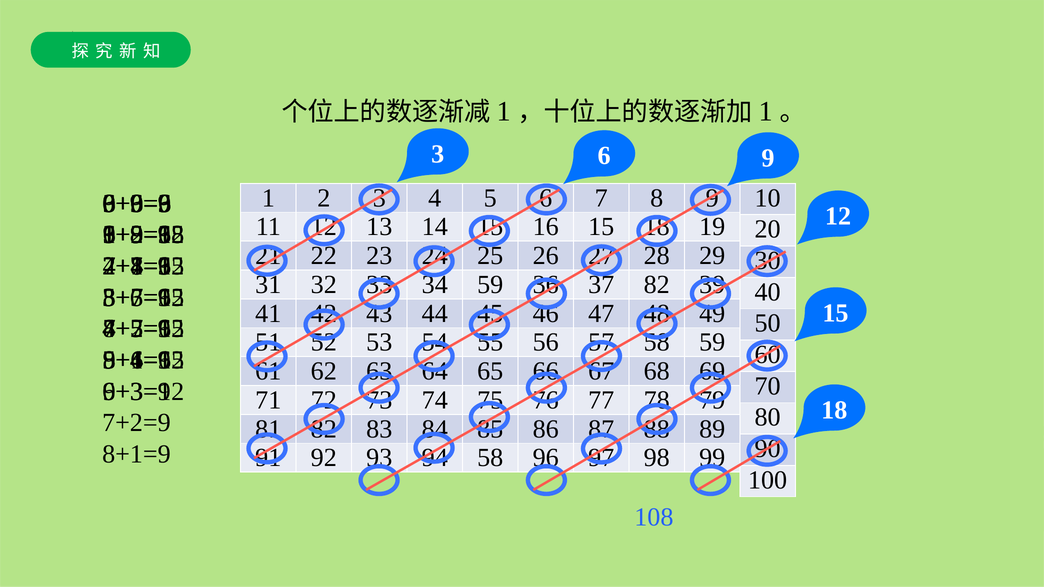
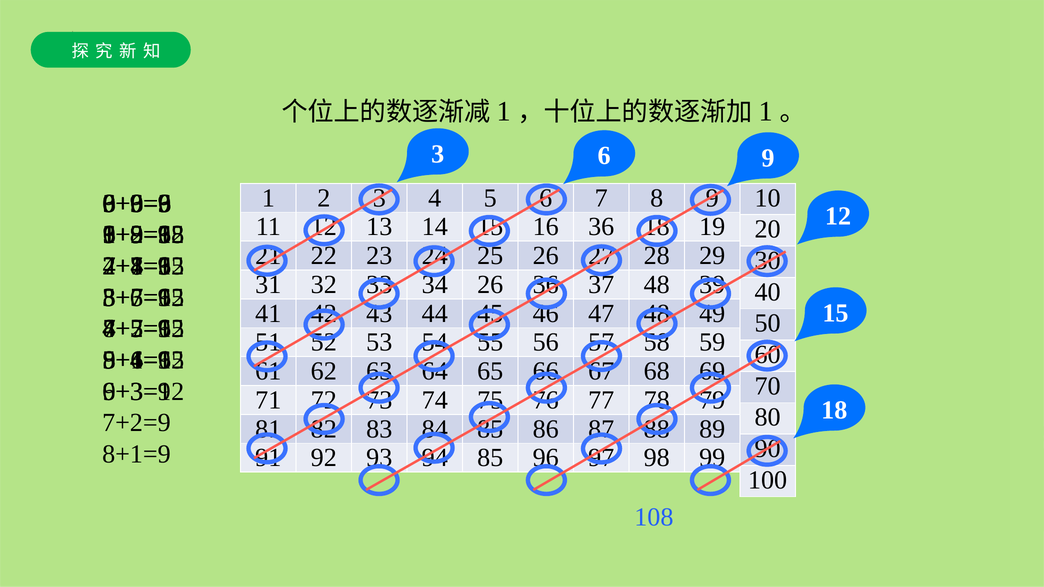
16 15: 15 -> 36 (601, 227)
59: 59 -> 26 (490, 285)
82: 82 -> 48 (657, 285)
58: 58 -> 85 (490, 458)
